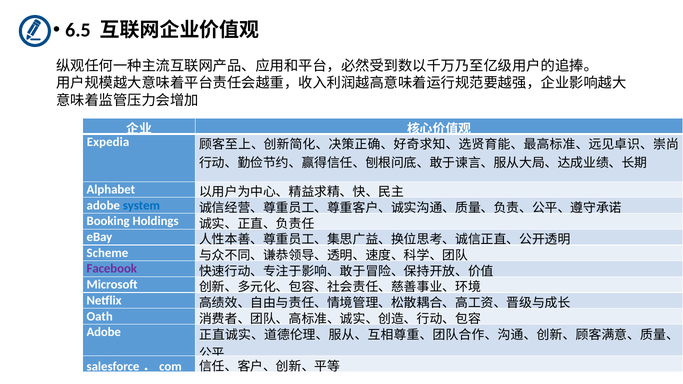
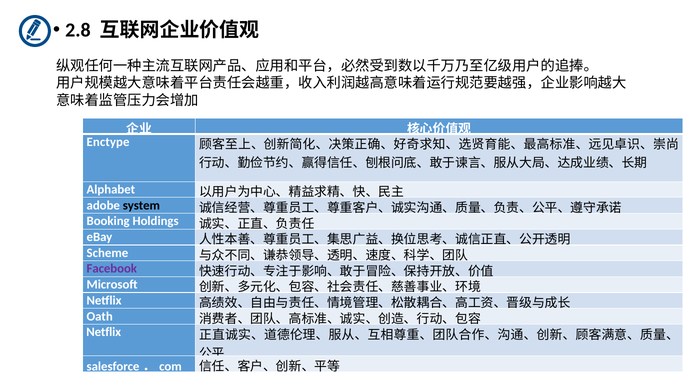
6.5: 6.5 -> 2.8 (78, 30)
Expedia: Expedia -> Enctype (108, 142)
system colour: blue -> black (141, 205)
Adobe: Adobe -> Netflix (104, 332)
